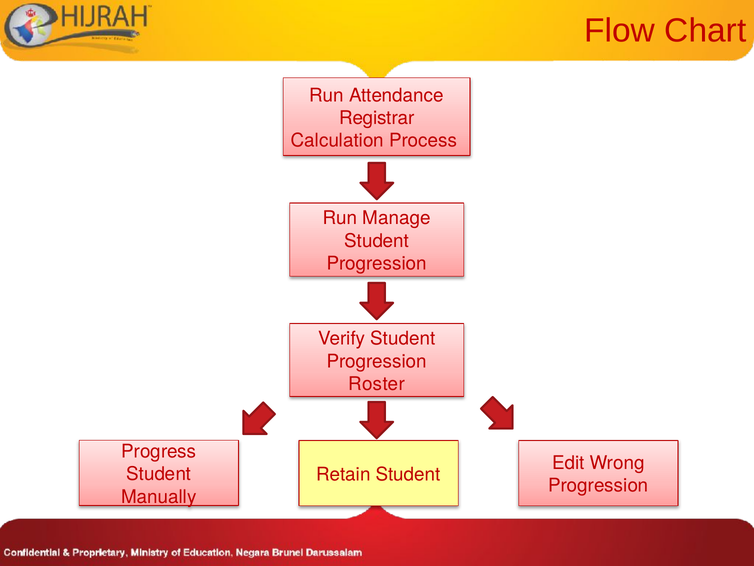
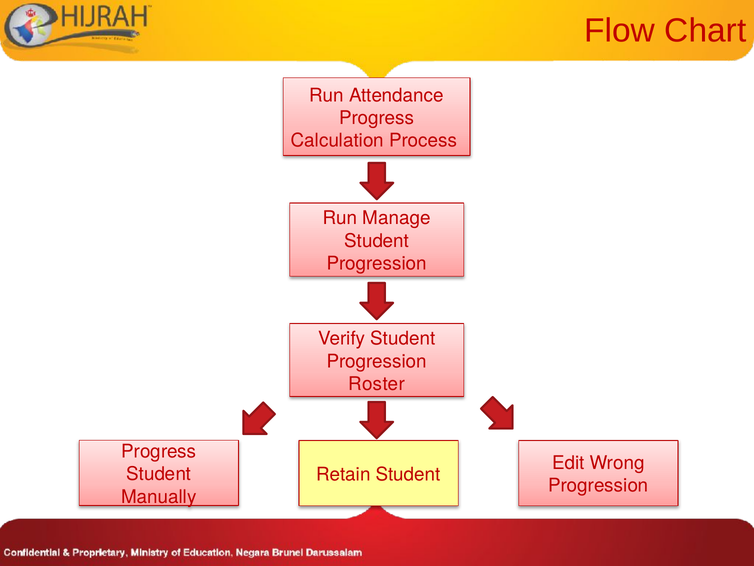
Registrar: Registrar -> Progress (377, 118)
